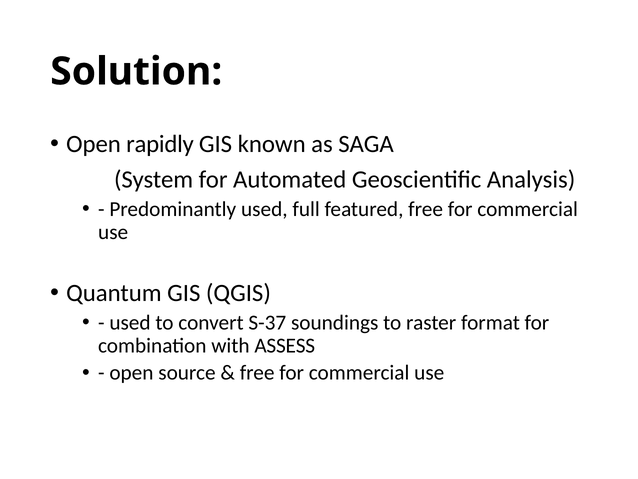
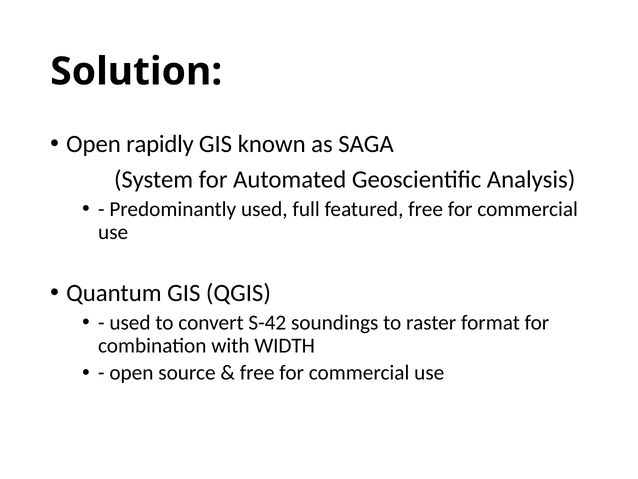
S-37: S-37 -> S-42 (267, 322)
ASSESS: ASSESS -> WIDTH (285, 345)
